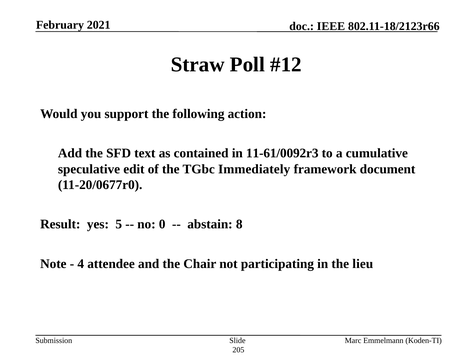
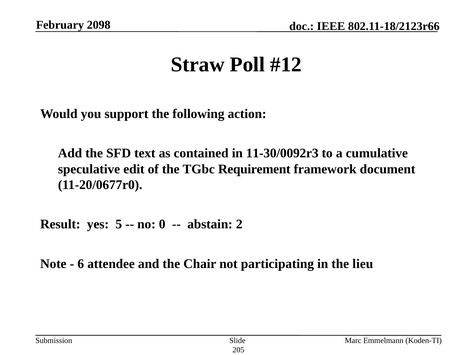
2021: 2021 -> 2098 (99, 25)
11-61/0092r3: 11-61/0092r3 -> 11-30/0092r3 (282, 153)
Immediately: Immediately -> Requirement (254, 169)
8: 8 -> 2 (239, 224)
4: 4 -> 6 (81, 264)
